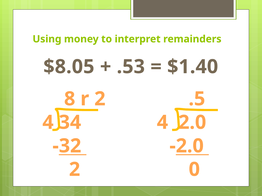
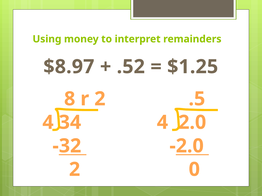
$8.05: $8.05 -> $8.97 (69, 67)
.53: .53 -> .52 (131, 67)
$1.40: $1.40 -> $1.25 (193, 67)
